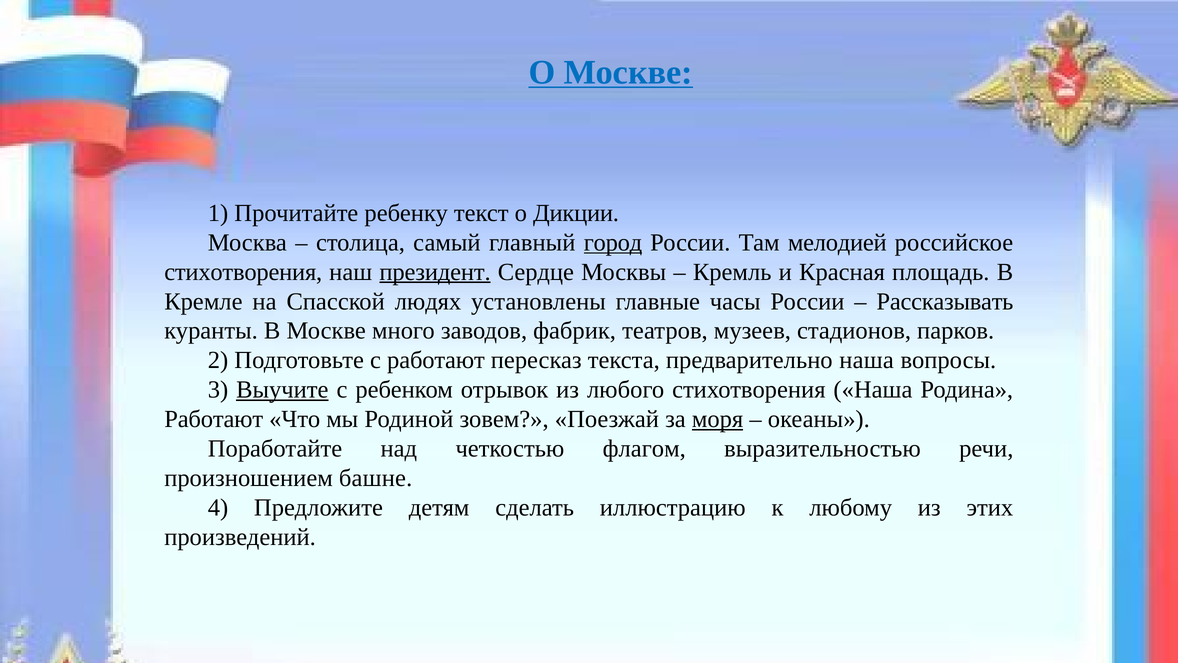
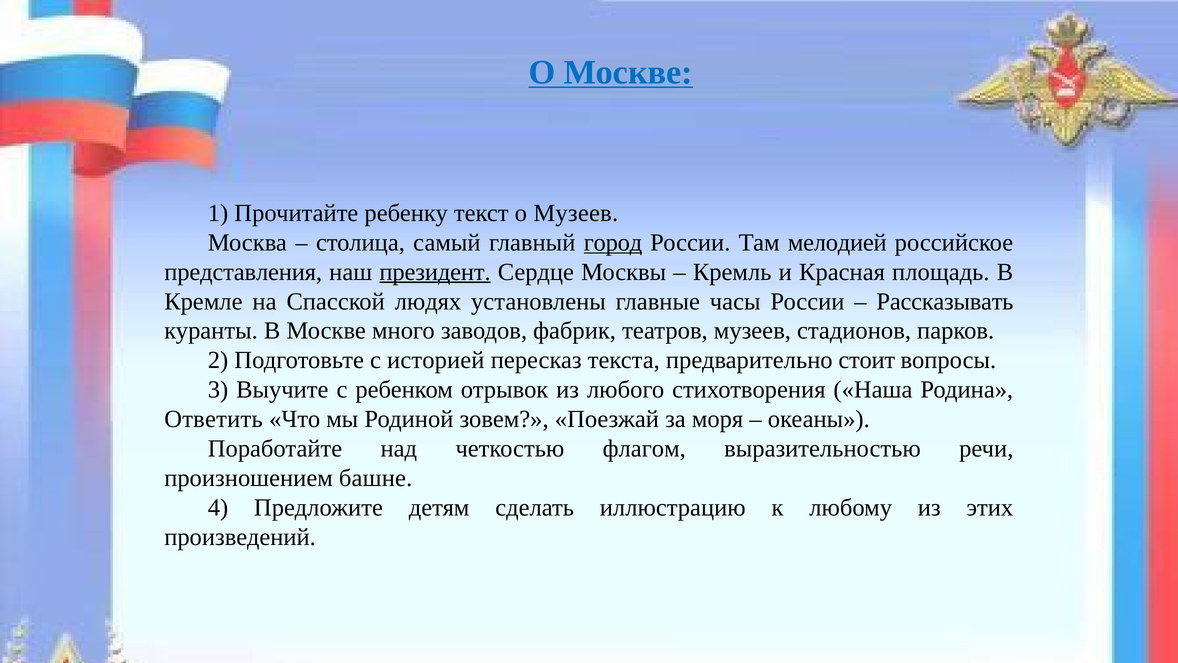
о Дикции: Дикции -> Музеев (576, 213)
стихотворения: стихотворения -> представления (243, 272)
с работают: работают -> историей (436, 360)
предварительно наша: наша -> стоит (867, 360)
Выучите underline: present -> none (282, 390)
Работают: Работают -> Ответить (214, 419)
моря underline: present -> none (718, 419)
